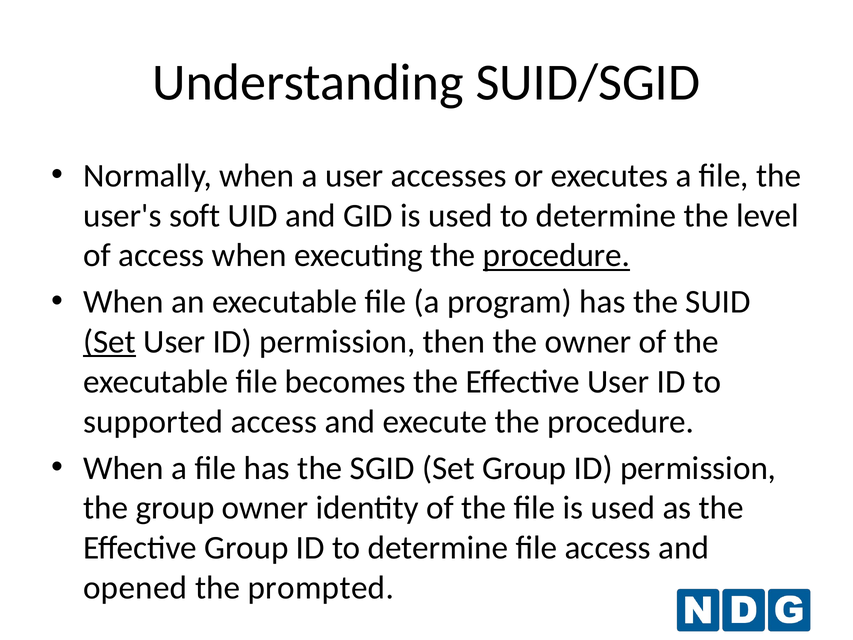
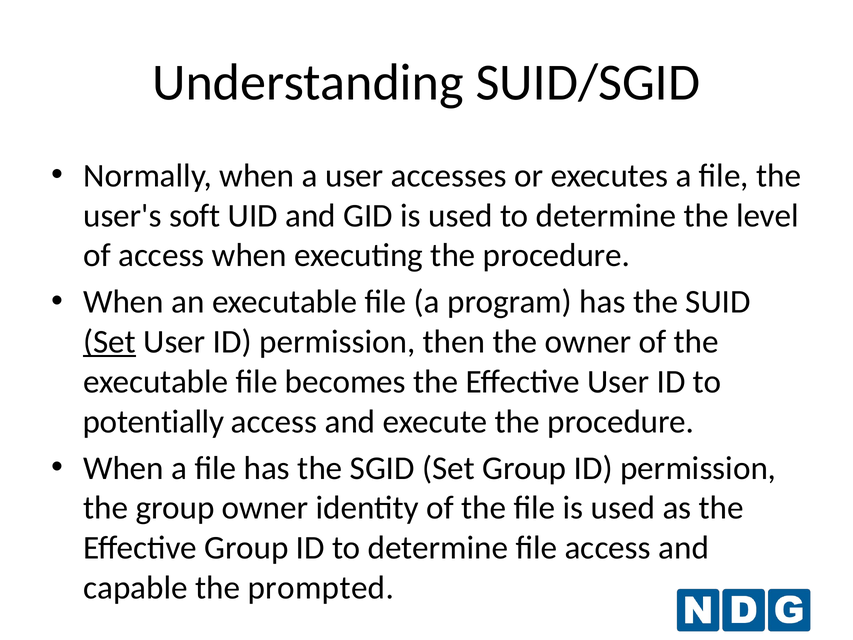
procedure underline: present -> none (556, 255)
supported: supported -> potentially (153, 421)
opened: opened -> capable (135, 587)
